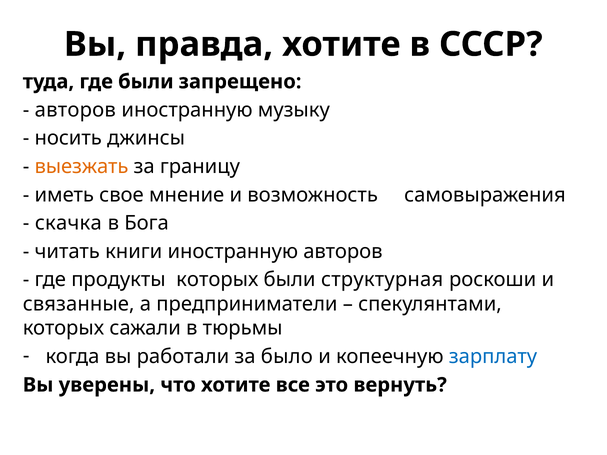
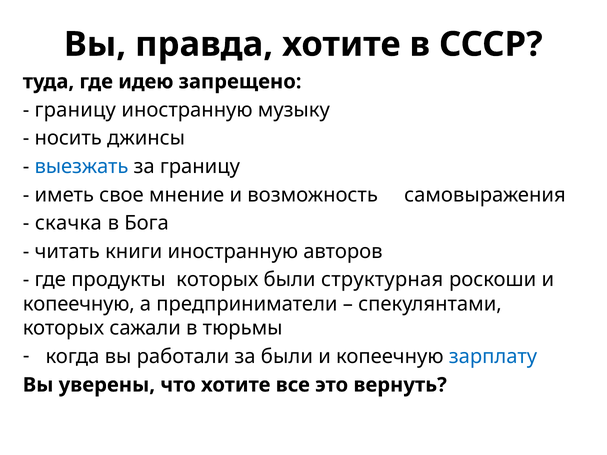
где были: были -> идею (146, 82)
авторов: авторов -> границу (75, 110)
выезжать colour: orange -> blue (81, 167)
связанные: связанные -> копеечную (79, 304)
за было: было -> были (287, 357)
